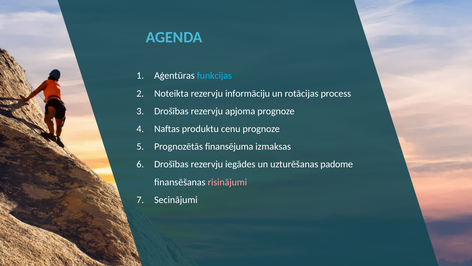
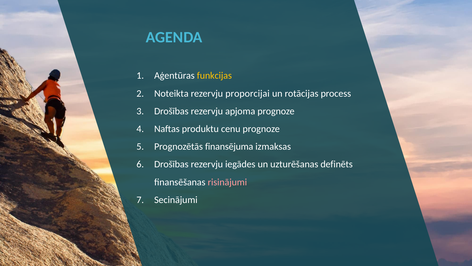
funkcijas colour: light blue -> yellow (214, 76)
informāciju: informāciju -> proporcijai (248, 93)
padome: padome -> definēts (337, 164)
